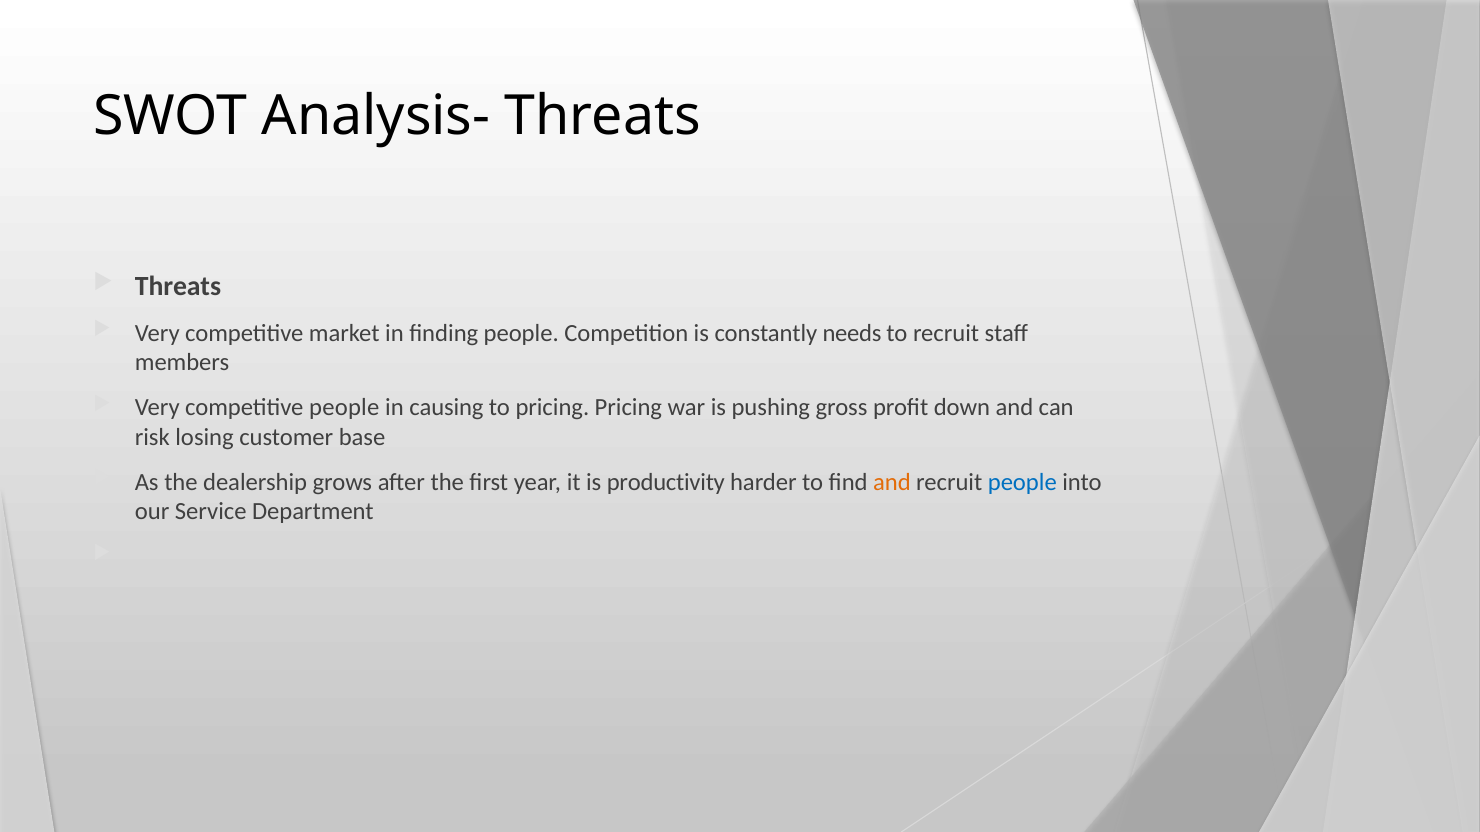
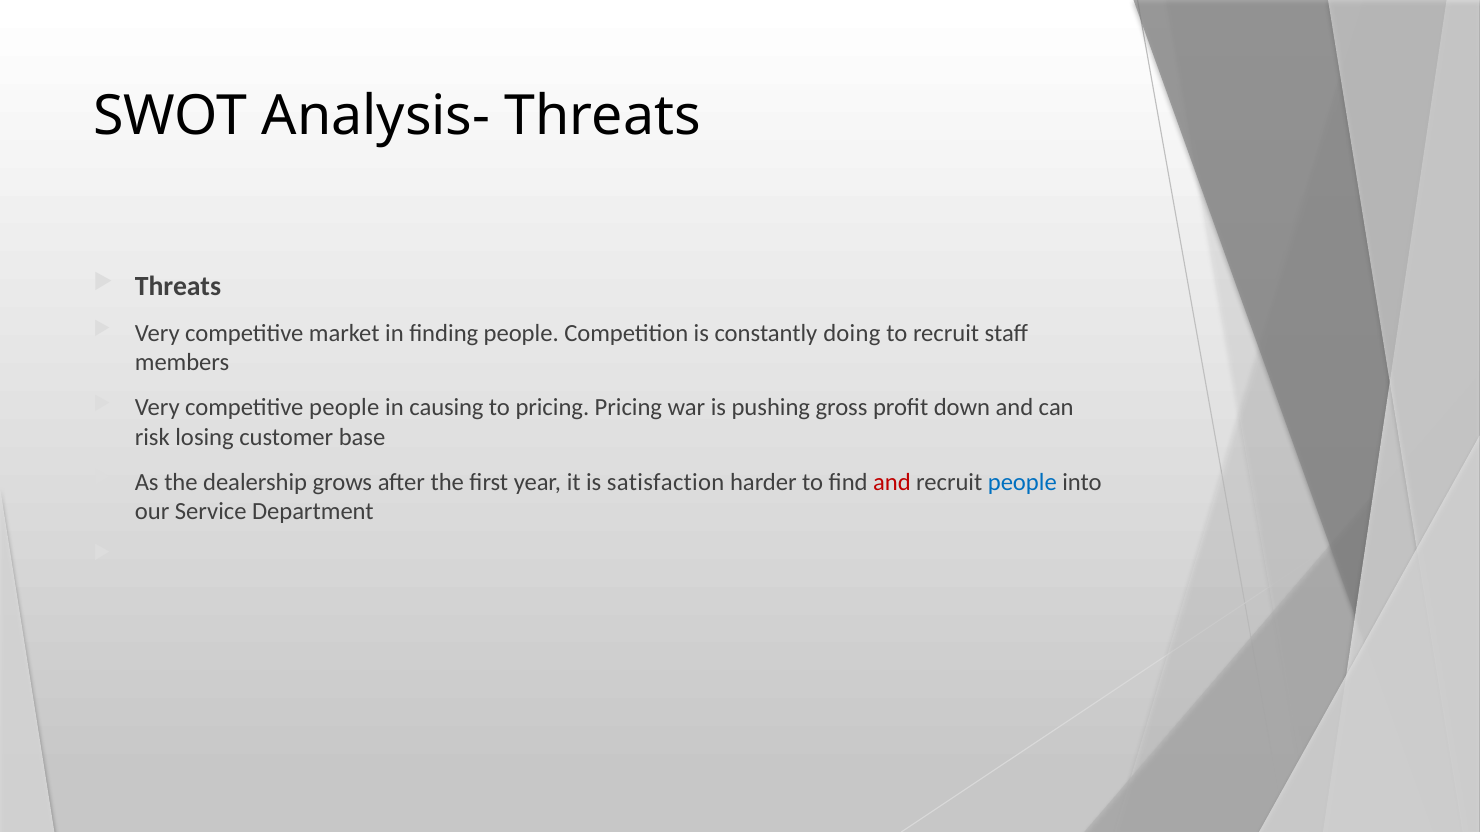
needs: needs -> doing (852, 333)
productivity: productivity -> satisfaction (666, 482)
and colour: orange -> red (892, 482)
